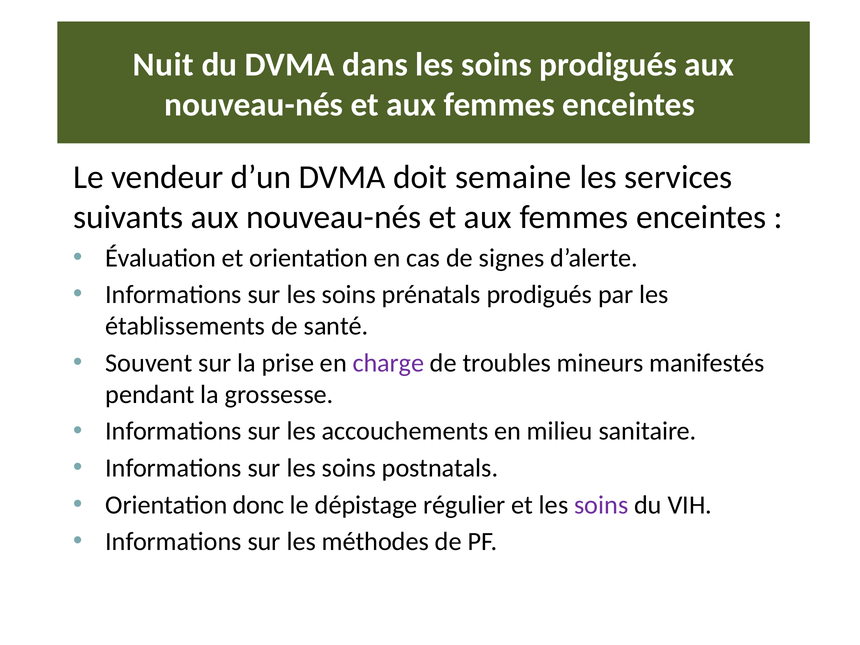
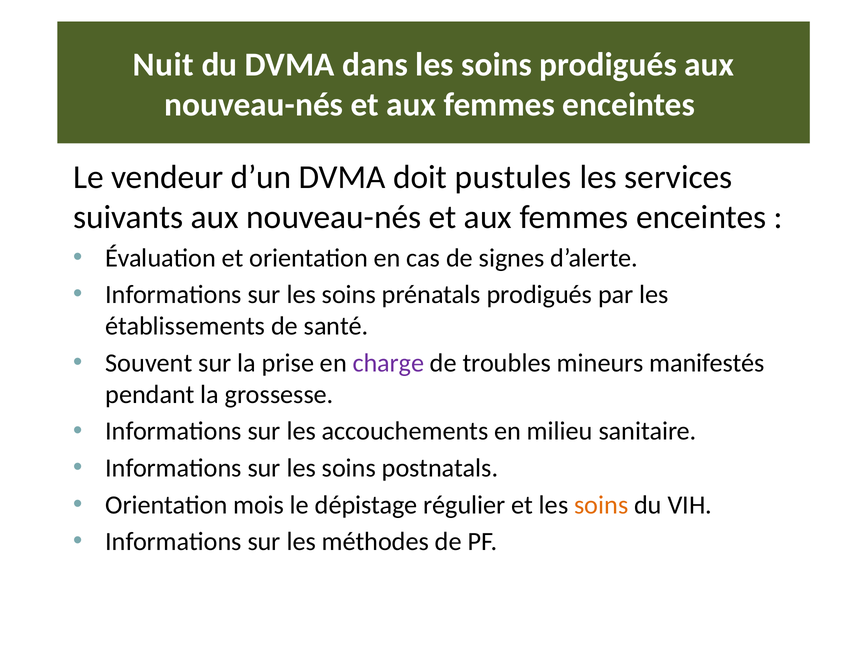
semaine: semaine -> pustules (513, 177)
donc: donc -> mois (259, 505)
soins colour: purple -> orange (601, 505)
